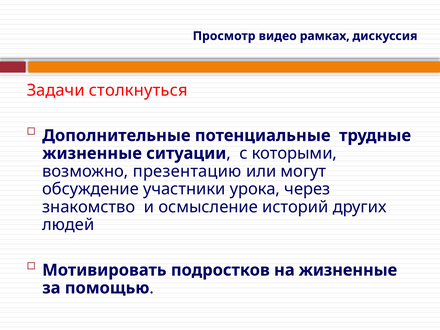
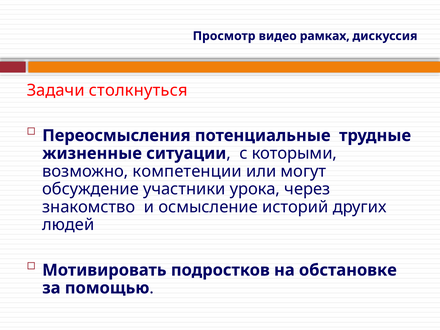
Дополнительные: Дополнительные -> Переосмысления (116, 136)
презентацию: презентацию -> компетенции (187, 171)
на жизненные: жизненные -> обстановке (348, 270)
